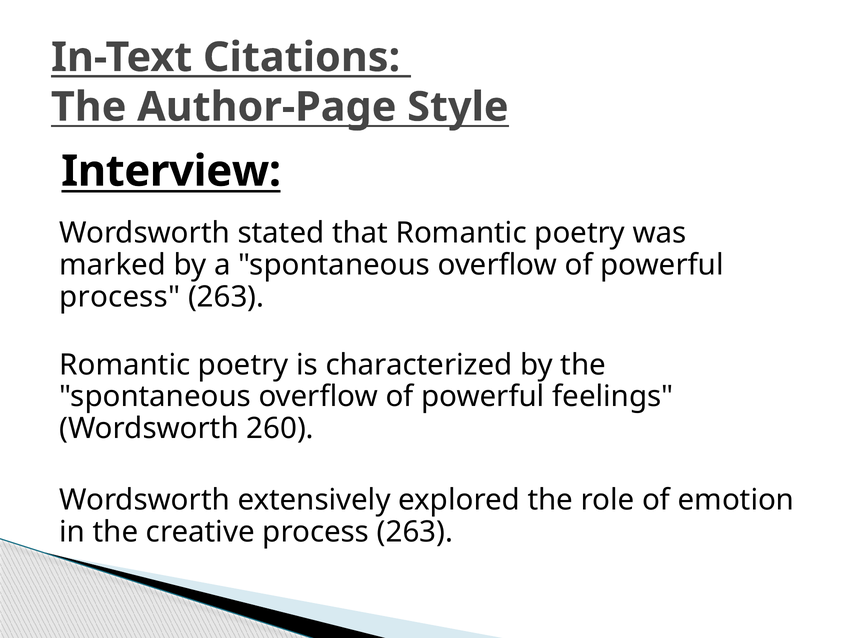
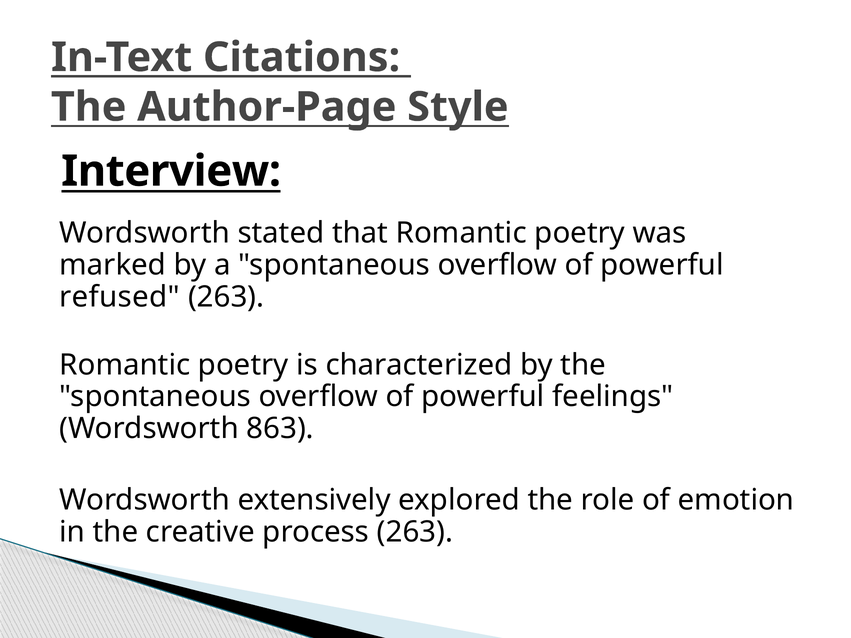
process: process -> refused (120, 297)
260: 260 -> 863 (280, 429)
